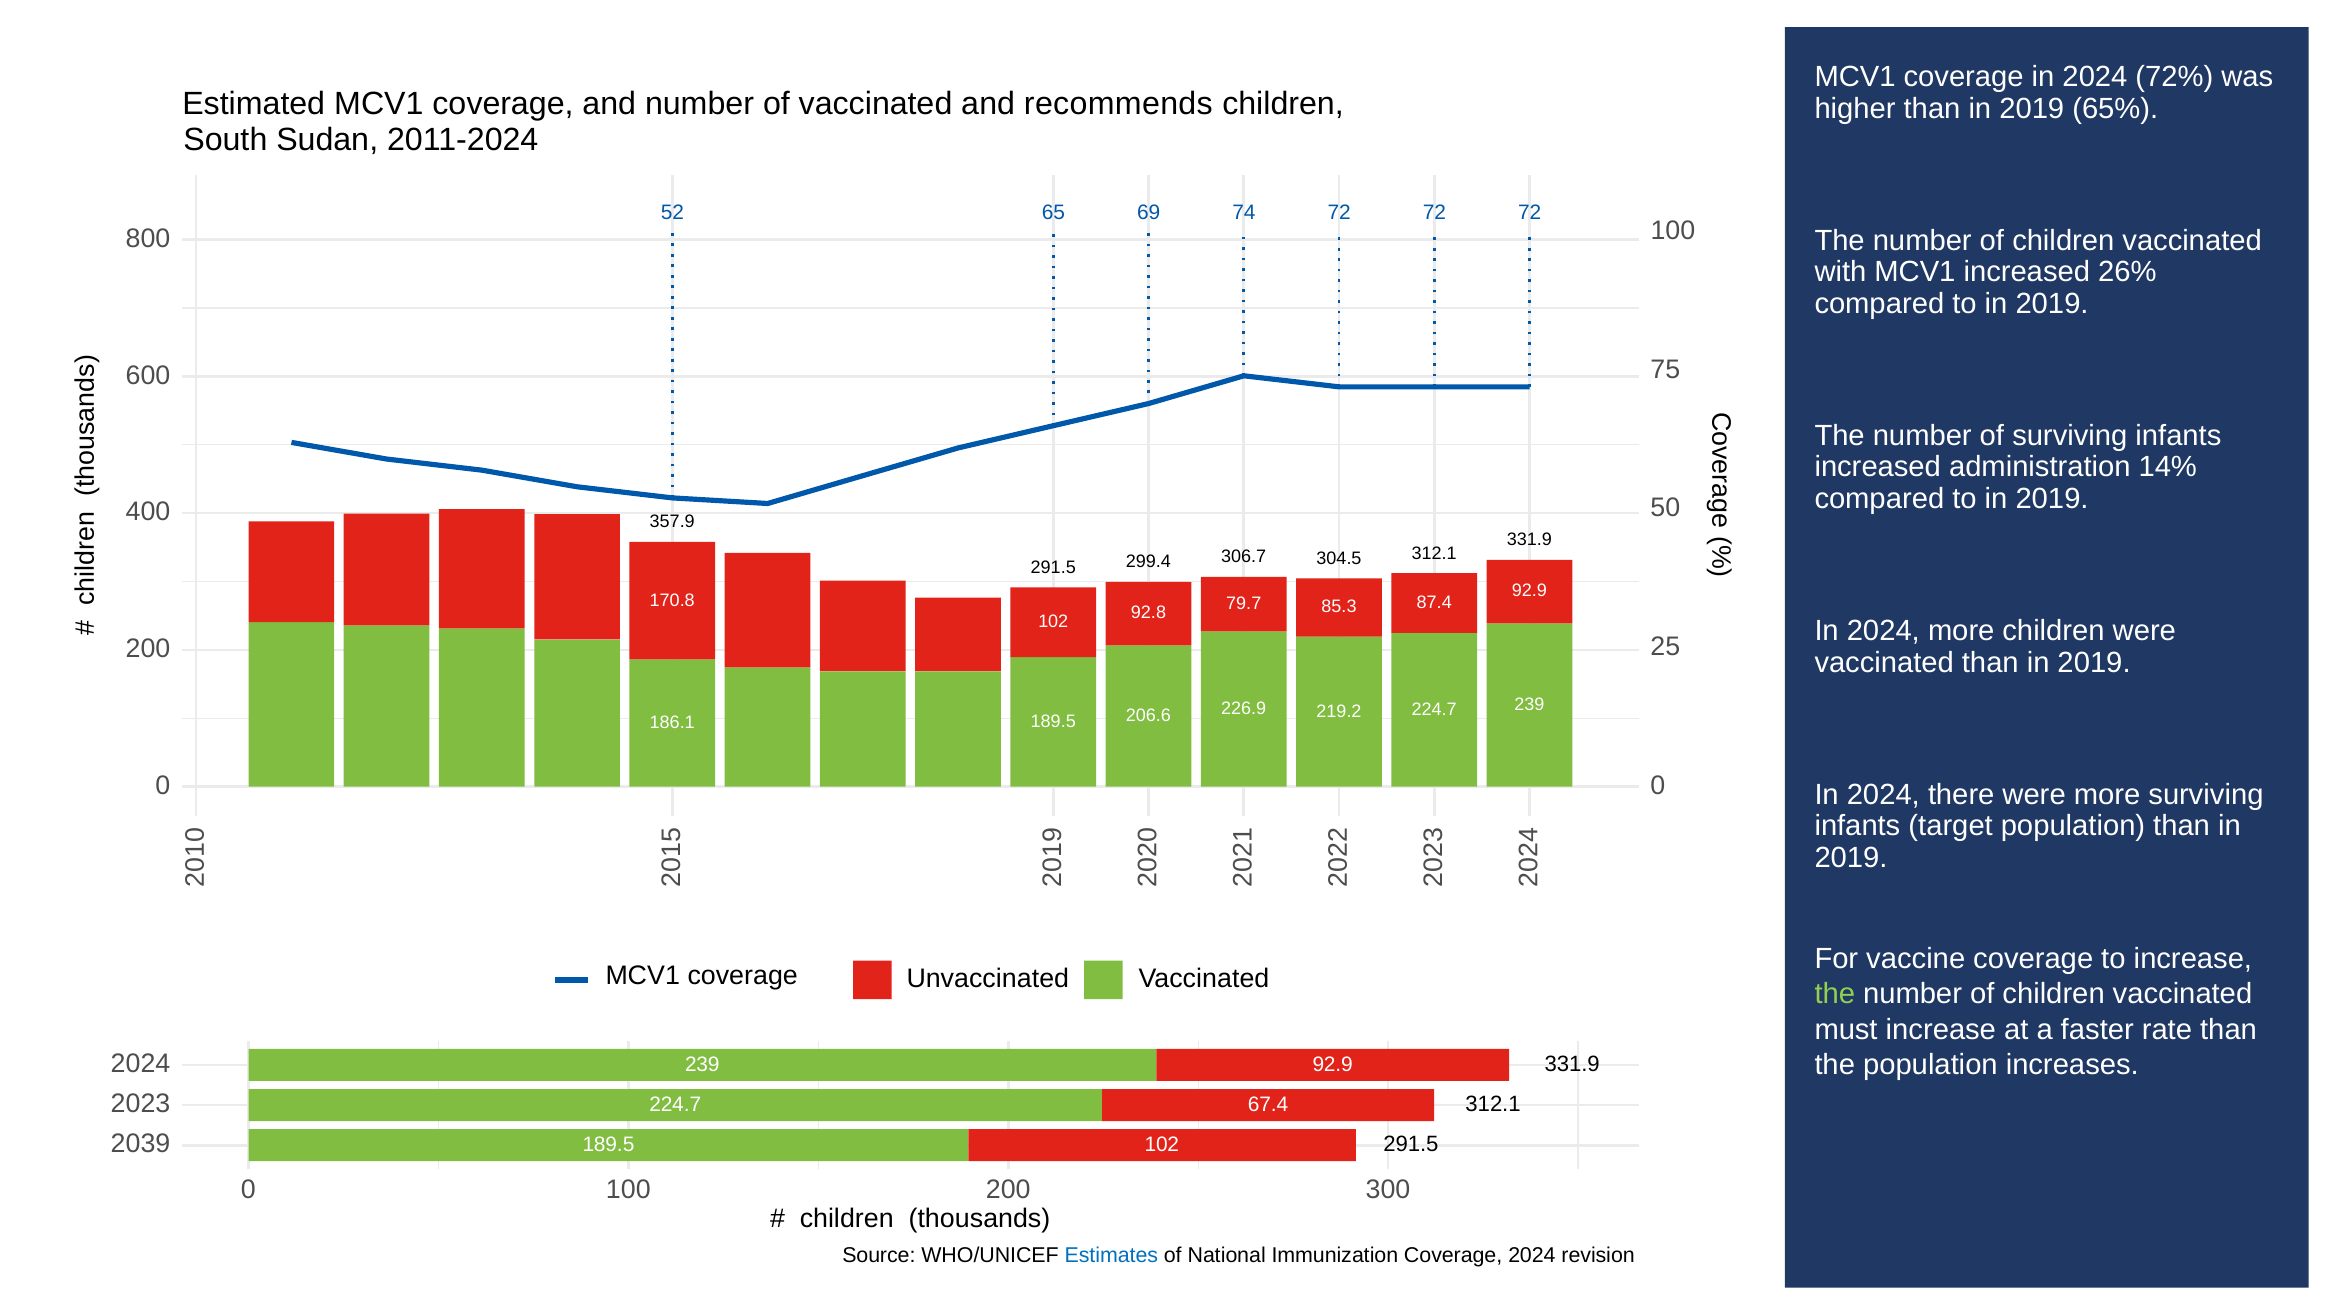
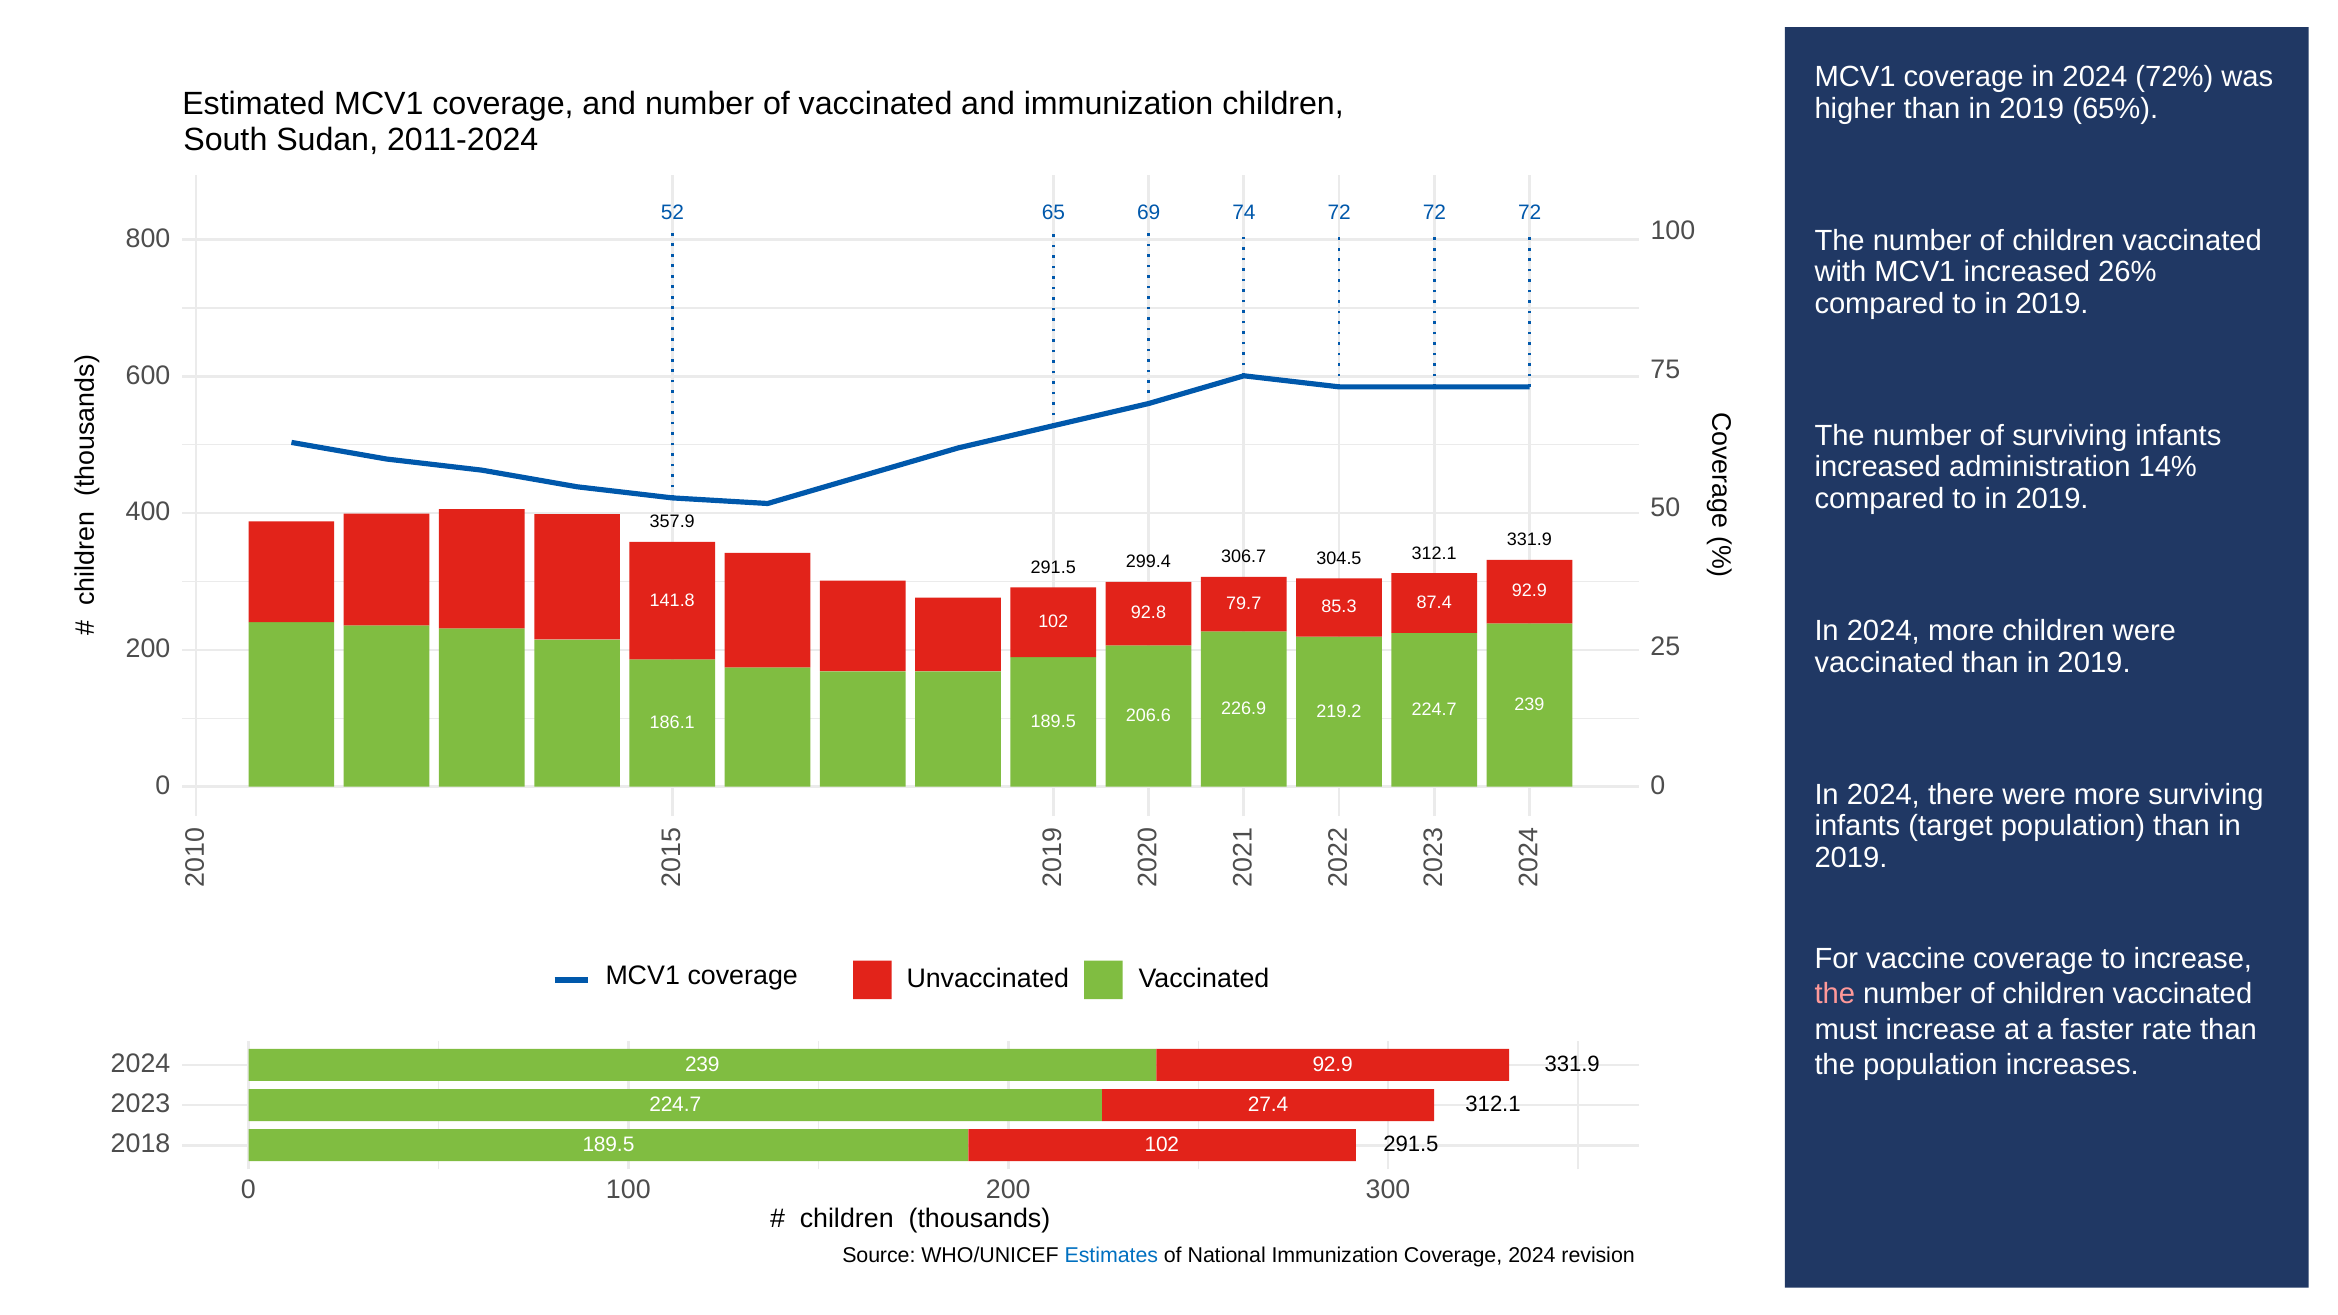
and recommends: recommends -> immunization (1119, 104)
170.8: 170.8 -> 141.8 (672, 600)
the colour: light green -> pink (1835, 994)
67.4: 67.4 -> 27.4 (1268, 1104)
2039: 2039 -> 2018 (141, 1144)
